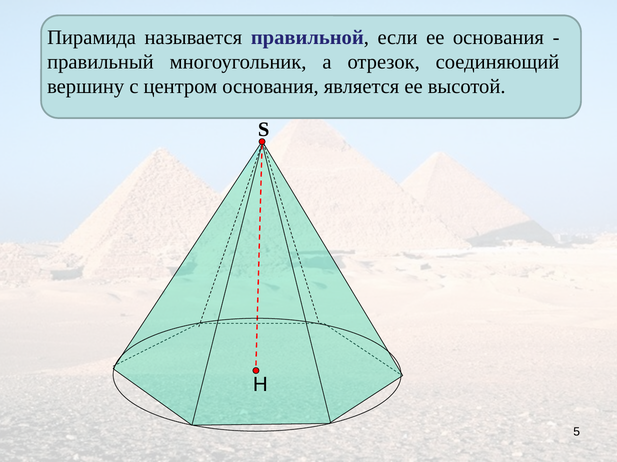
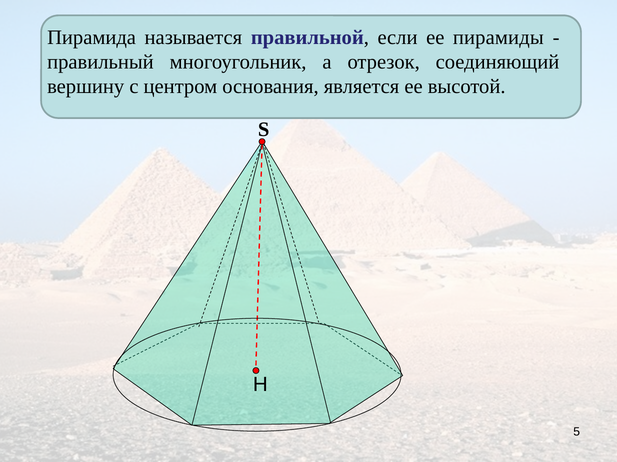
ее основания: основания -> пирамиды (498, 37)
